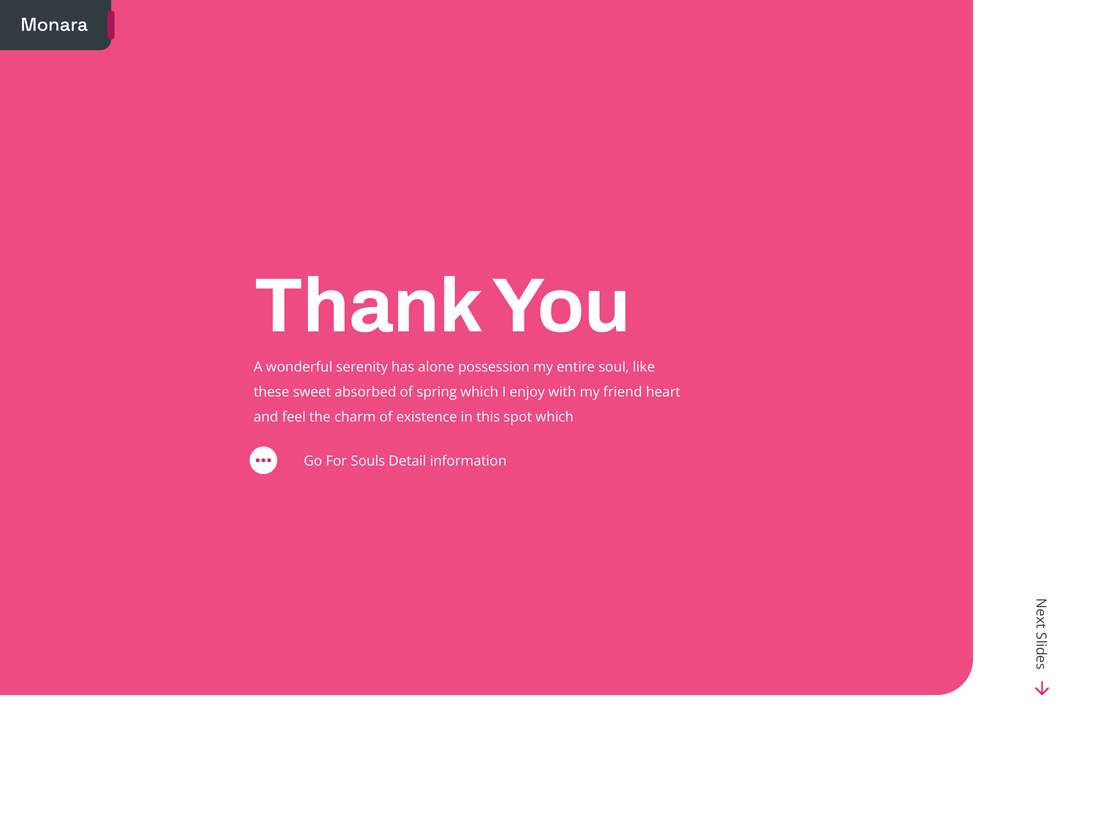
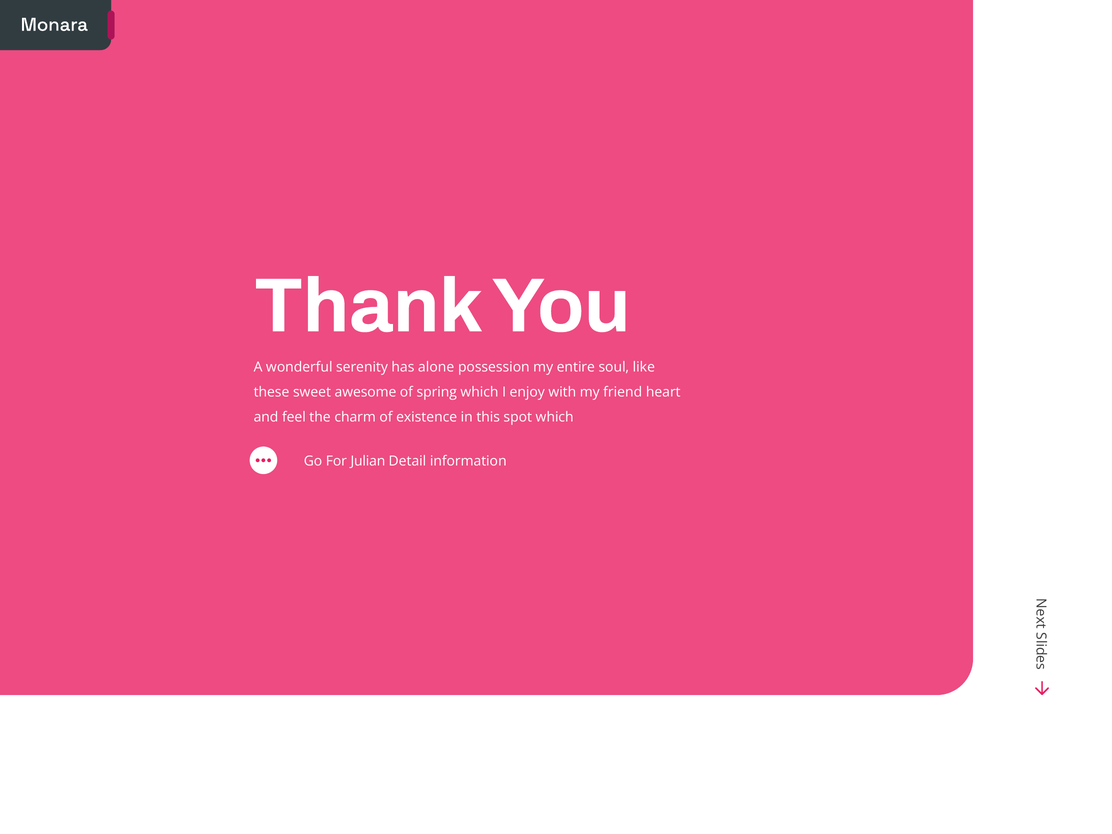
absorbed: absorbed -> awesome (365, 392)
Souls: Souls -> Julian (368, 461)
